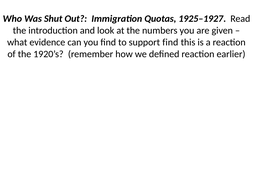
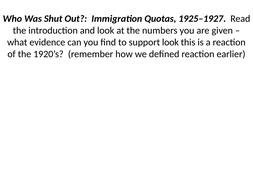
support find: find -> look (170, 42)
